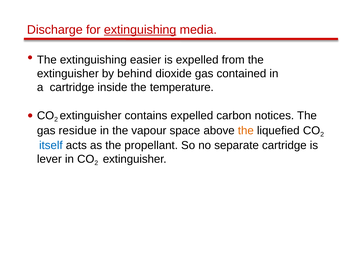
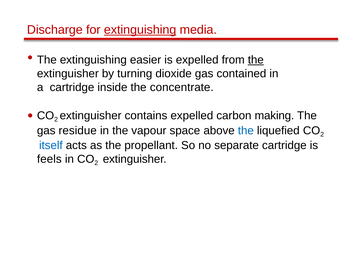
the underline: none -> present (256, 60)
behind: behind -> turning (135, 74)
temperature: temperature -> concentrate (182, 87)
notices: notices -> making (274, 116)
the colour: orange -> blue (246, 131)
lever: lever -> feels (49, 159)
